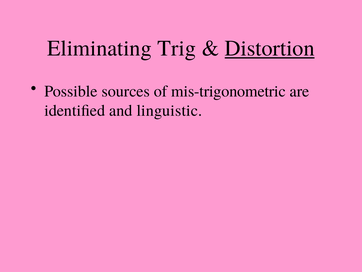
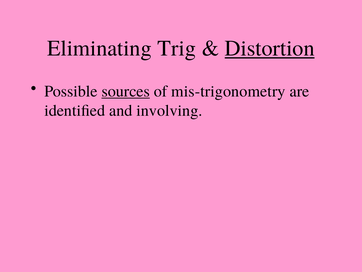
sources underline: none -> present (126, 91)
mis-trigonometric: mis-trigonometric -> mis-trigonometry (228, 91)
linguistic: linguistic -> involving (169, 110)
